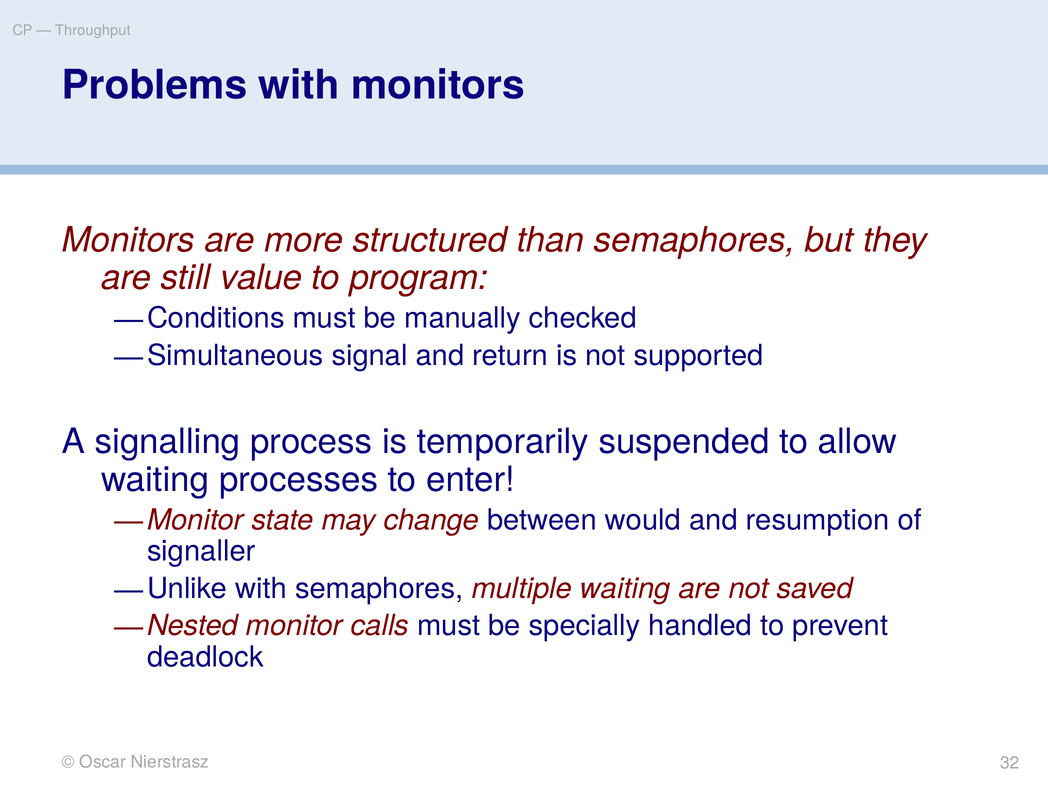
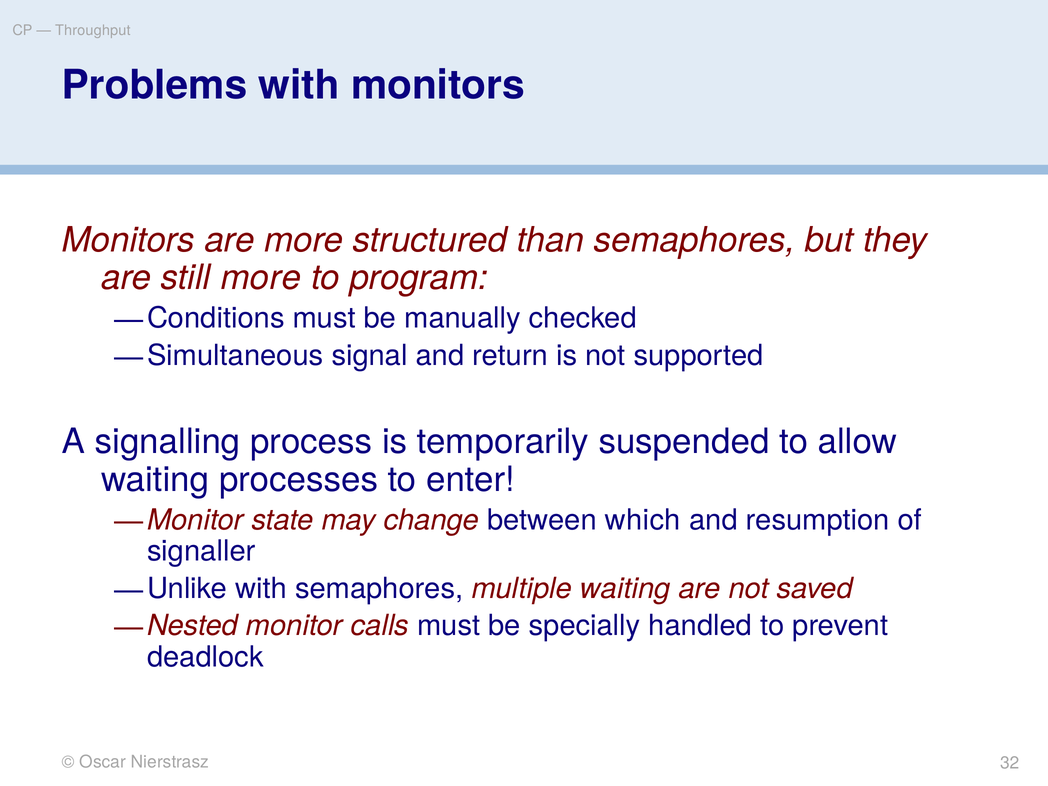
still value: value -> more (261, 278)
would: would -> which (643, 520)
